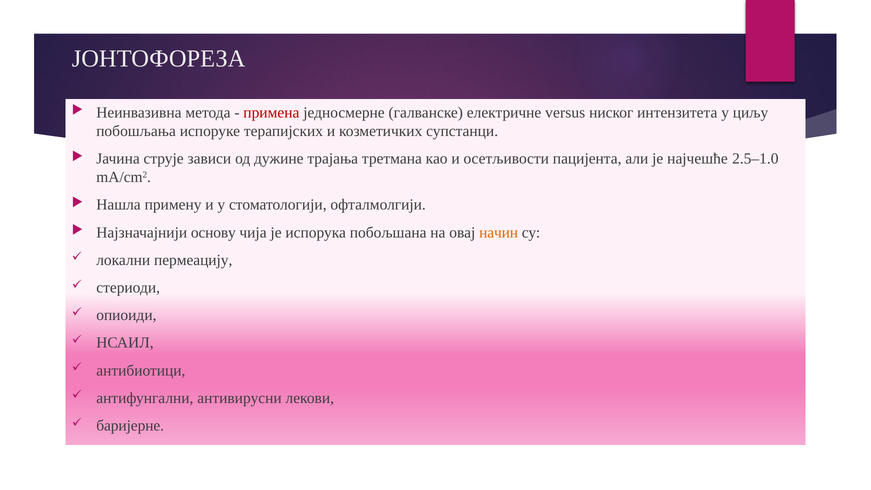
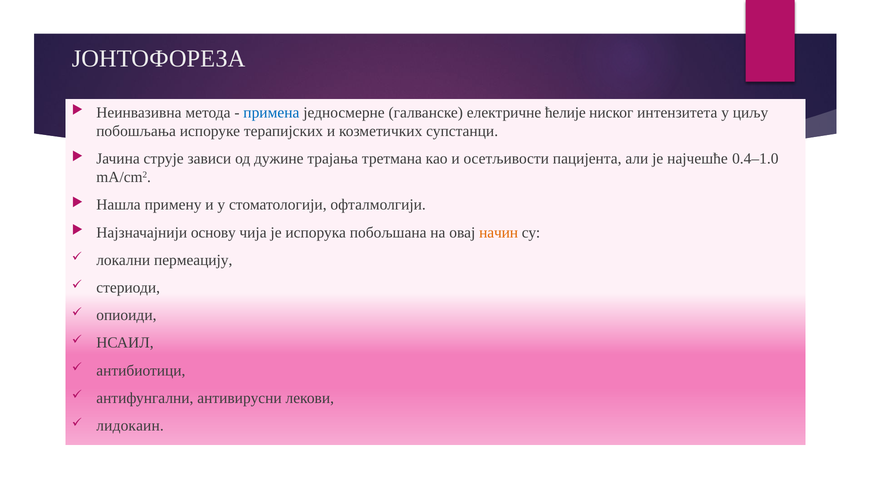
примена colour: red -> blue (271, 113)
versus: versus -> ћелије (565, 113)
2.5–1.0: 2.5–1.0 -> 0.4–1.0 (755, 159)
баријерне: баријерне -> лидокаин (130, 426)
